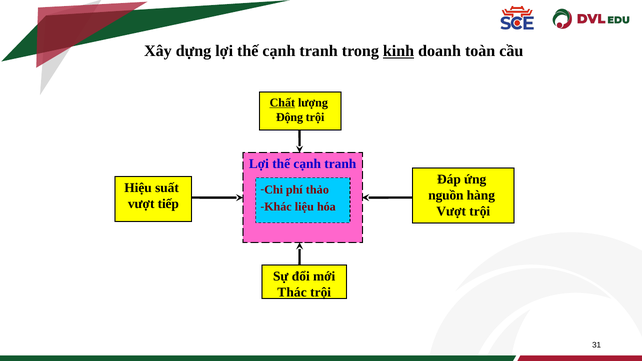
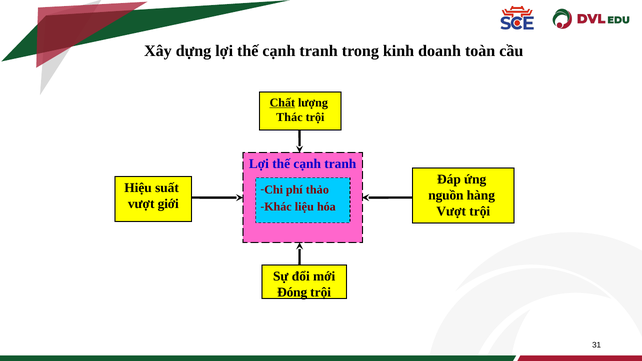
kinh underline: present -> none (399, 51)
Động: Động -> Thác (289, 117)
tiếp: tiếp -> giới (168, 204)
Thác: Thác -> Đóng (292, 292)
